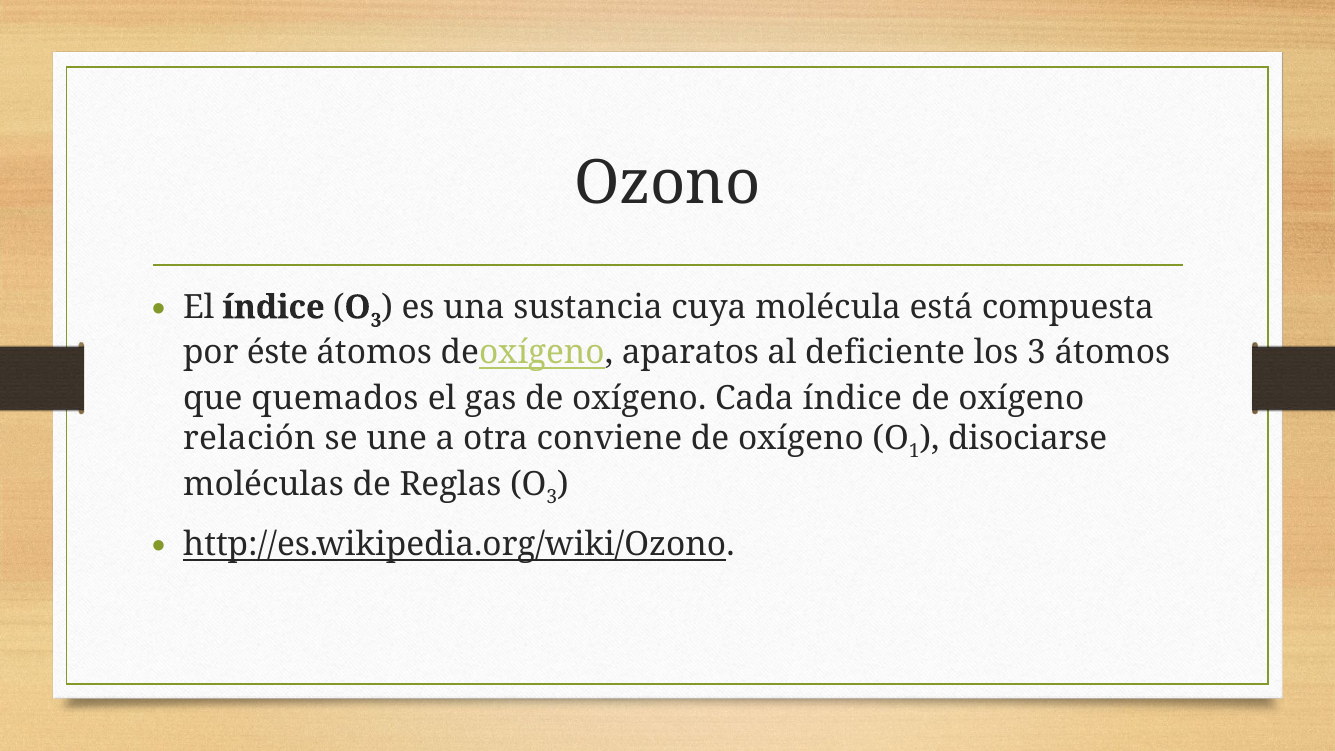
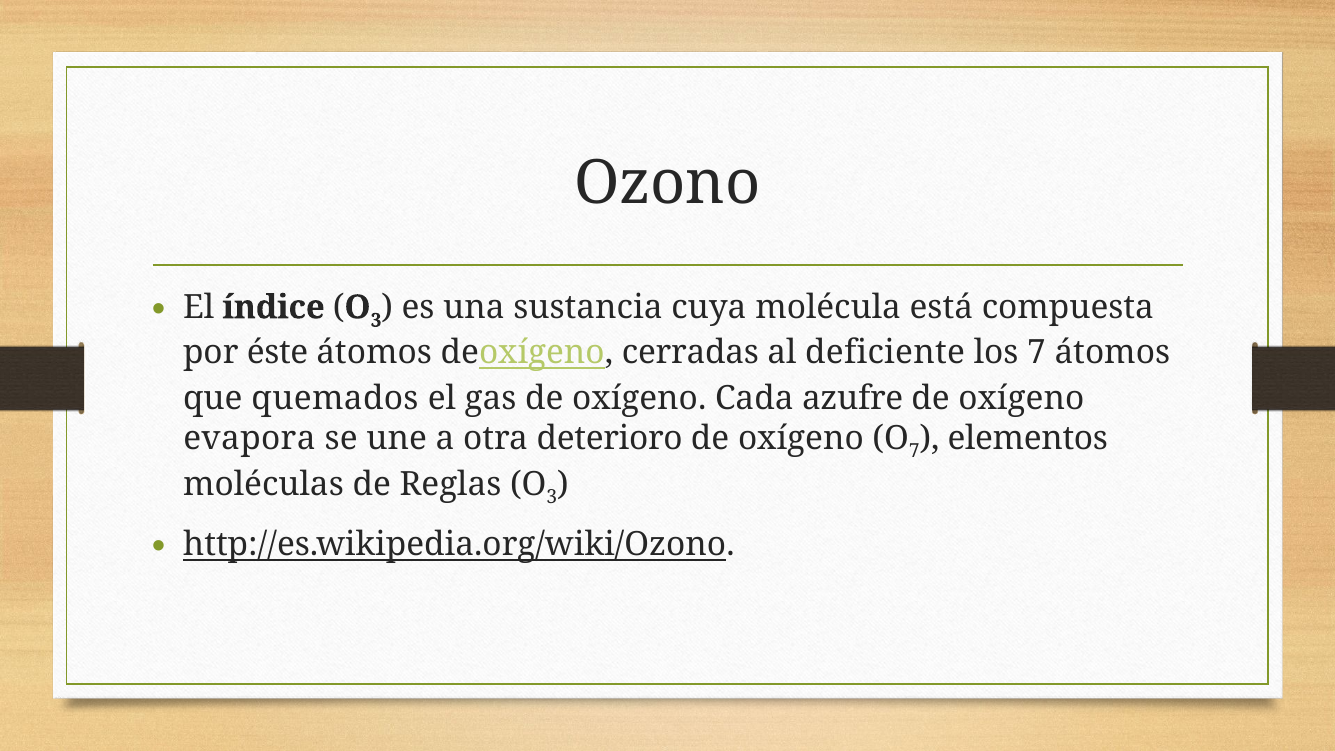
aparatos: aparatos -> cerradas (690, 353)
los 3: 3 -> 7 (1036, 353)
Cada índice: índice -> azufre (853, 399)
relación: relación -> evapora (249, 439)
conviene: conviene -> deterioro (610, 439)
1: 1 -> 7 (914, 452)
disociarse: disociarse -> elementos (1028, 439)
